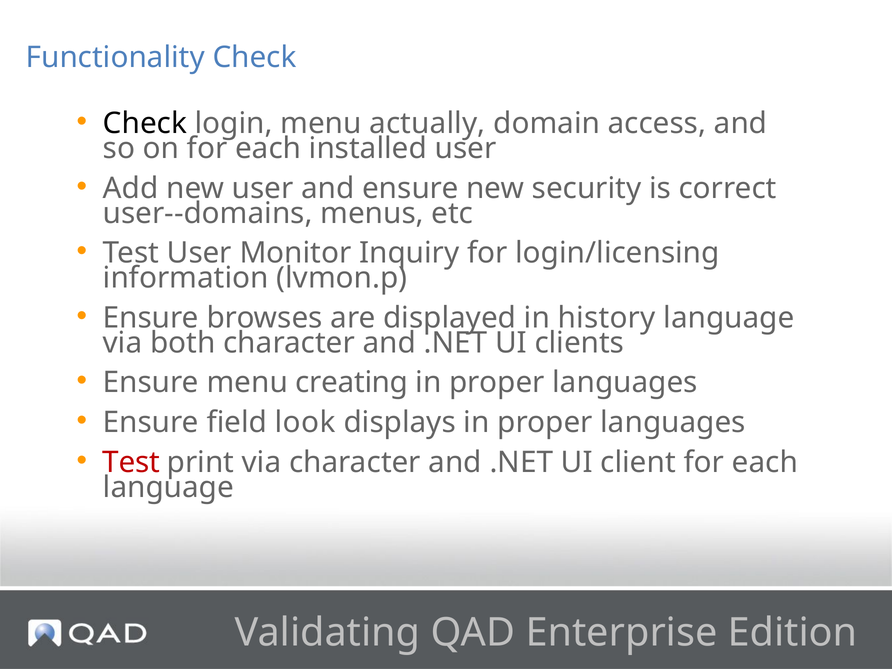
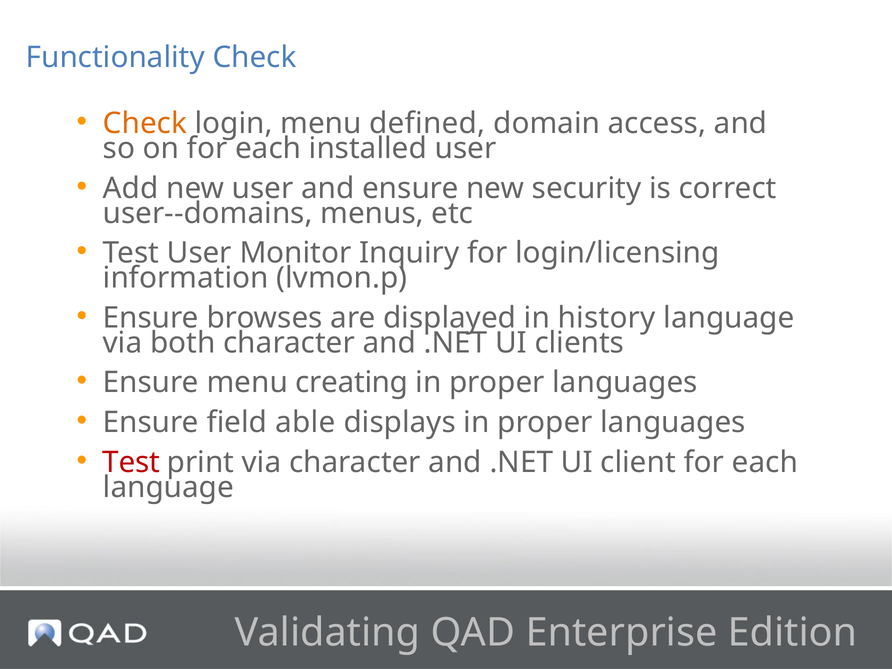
Check colour: black -> orange (145, 123)
actually: actually -> defined (427, 123)
look: look -> able (305, 422)
